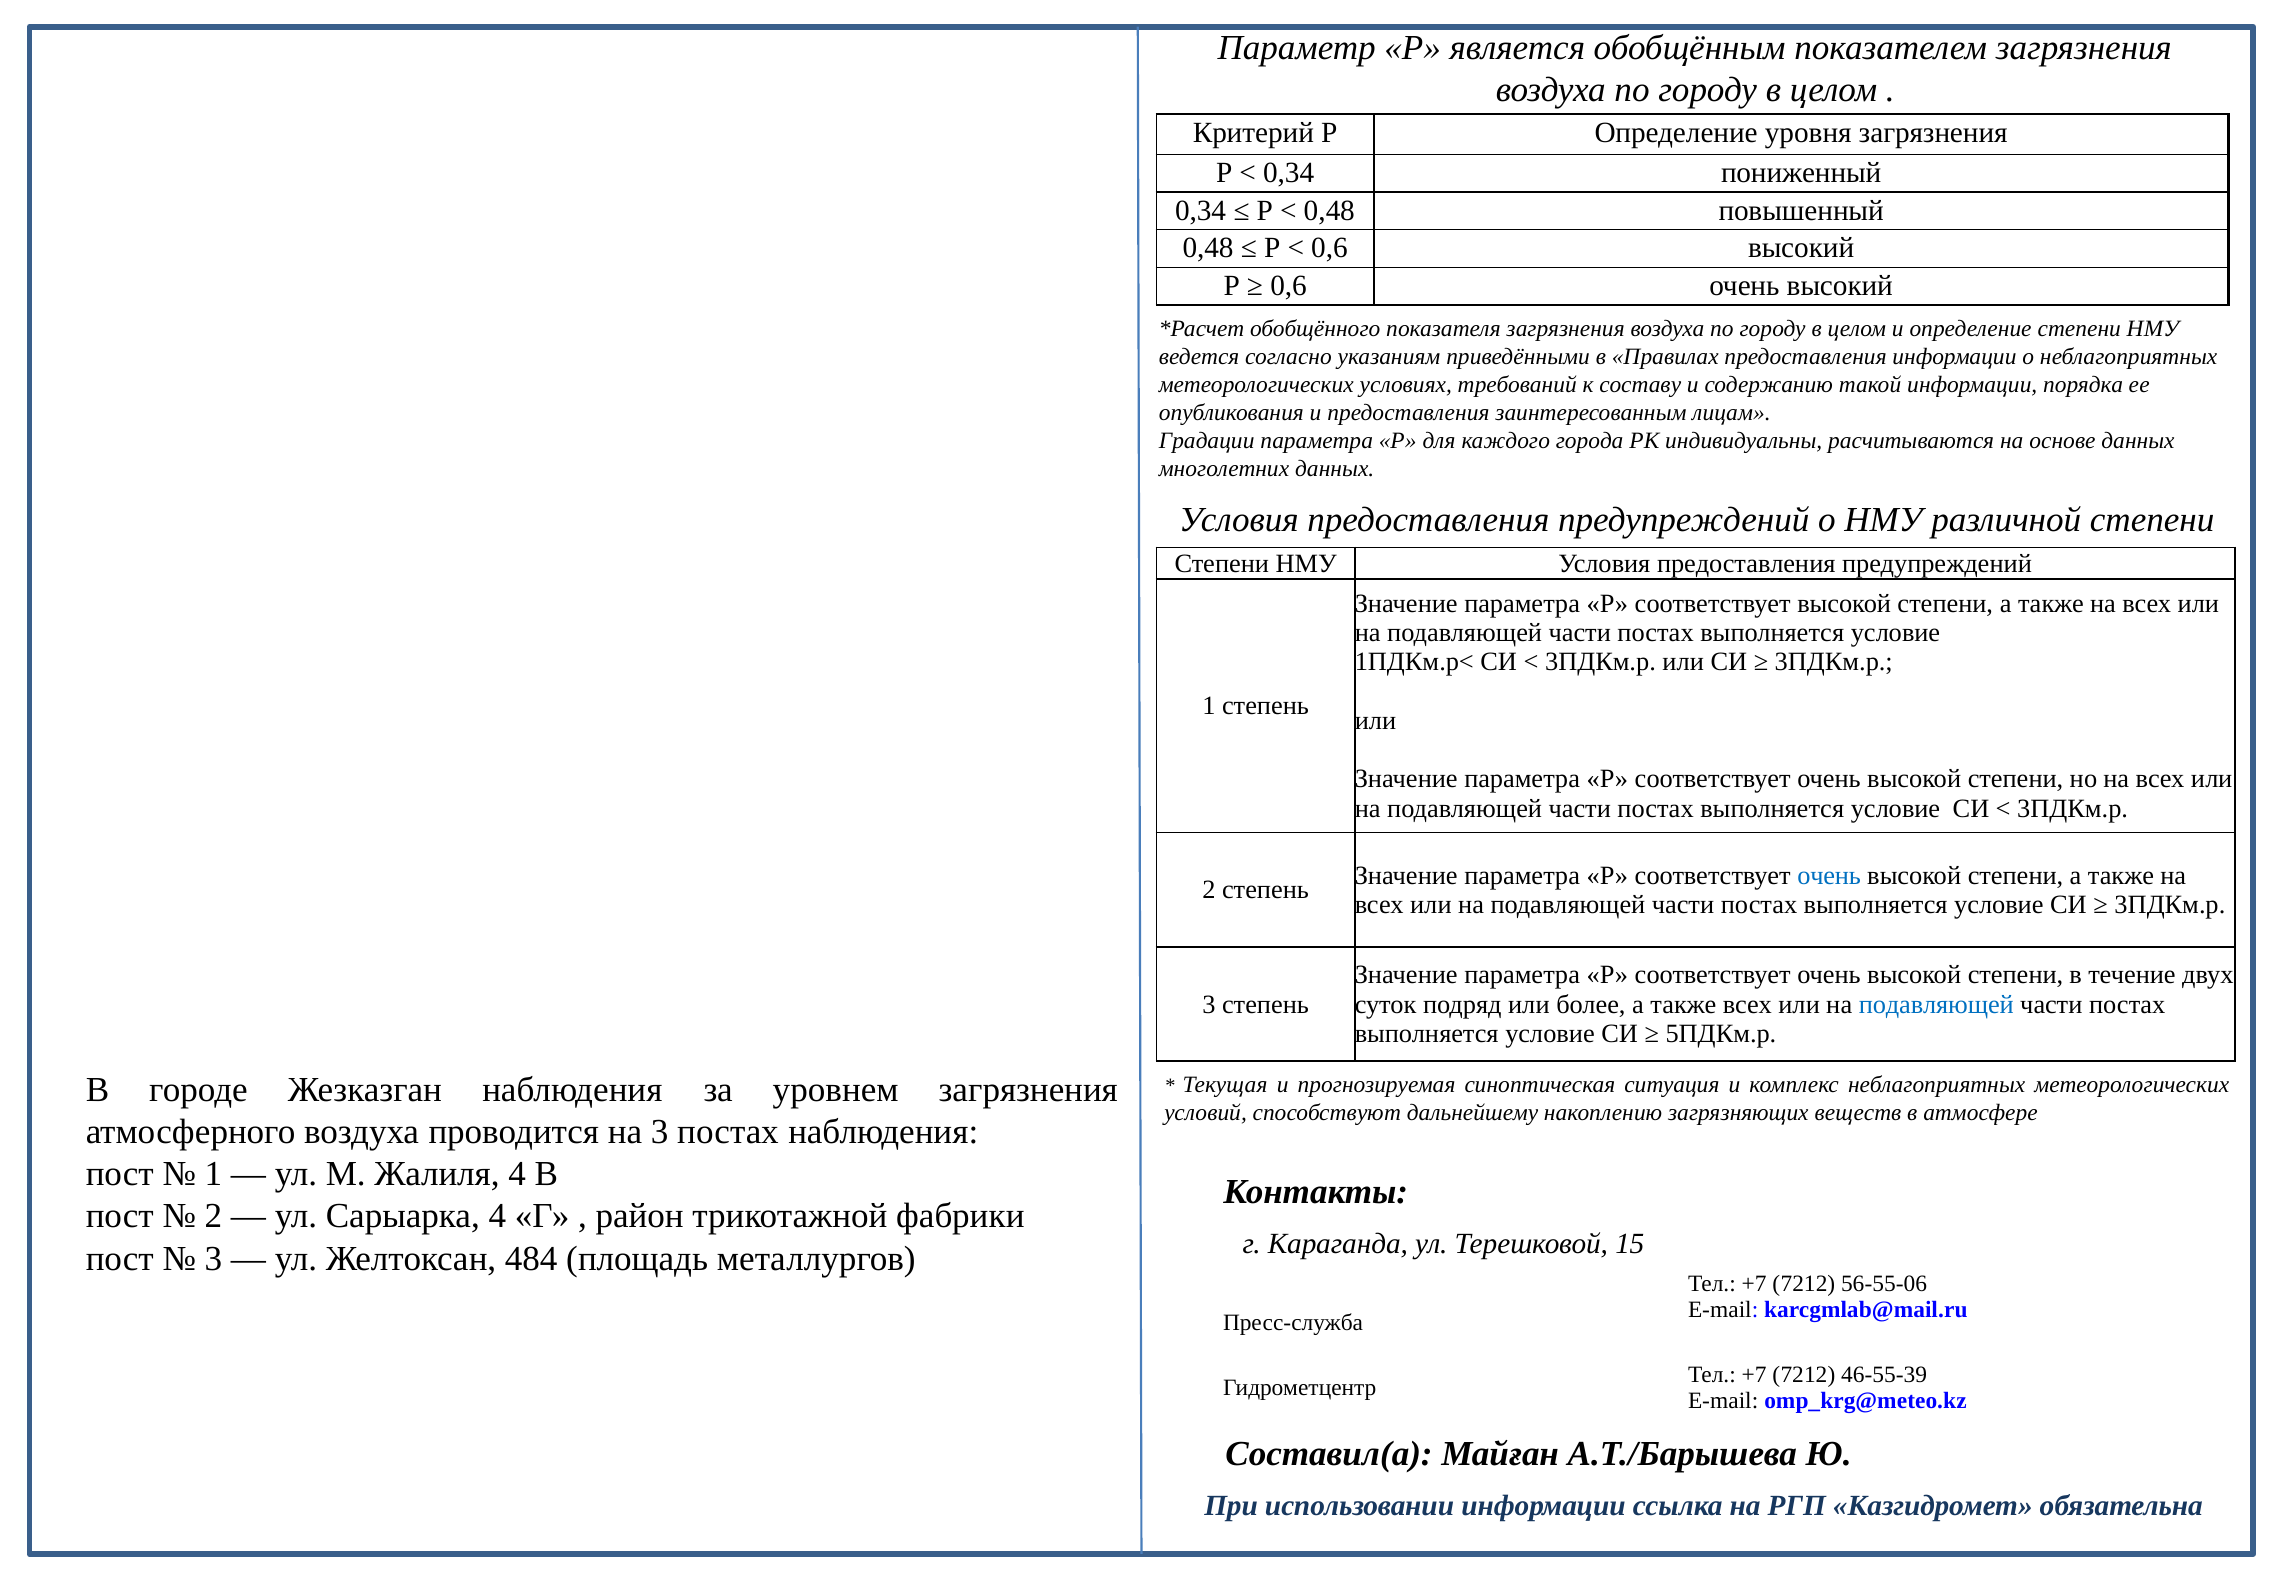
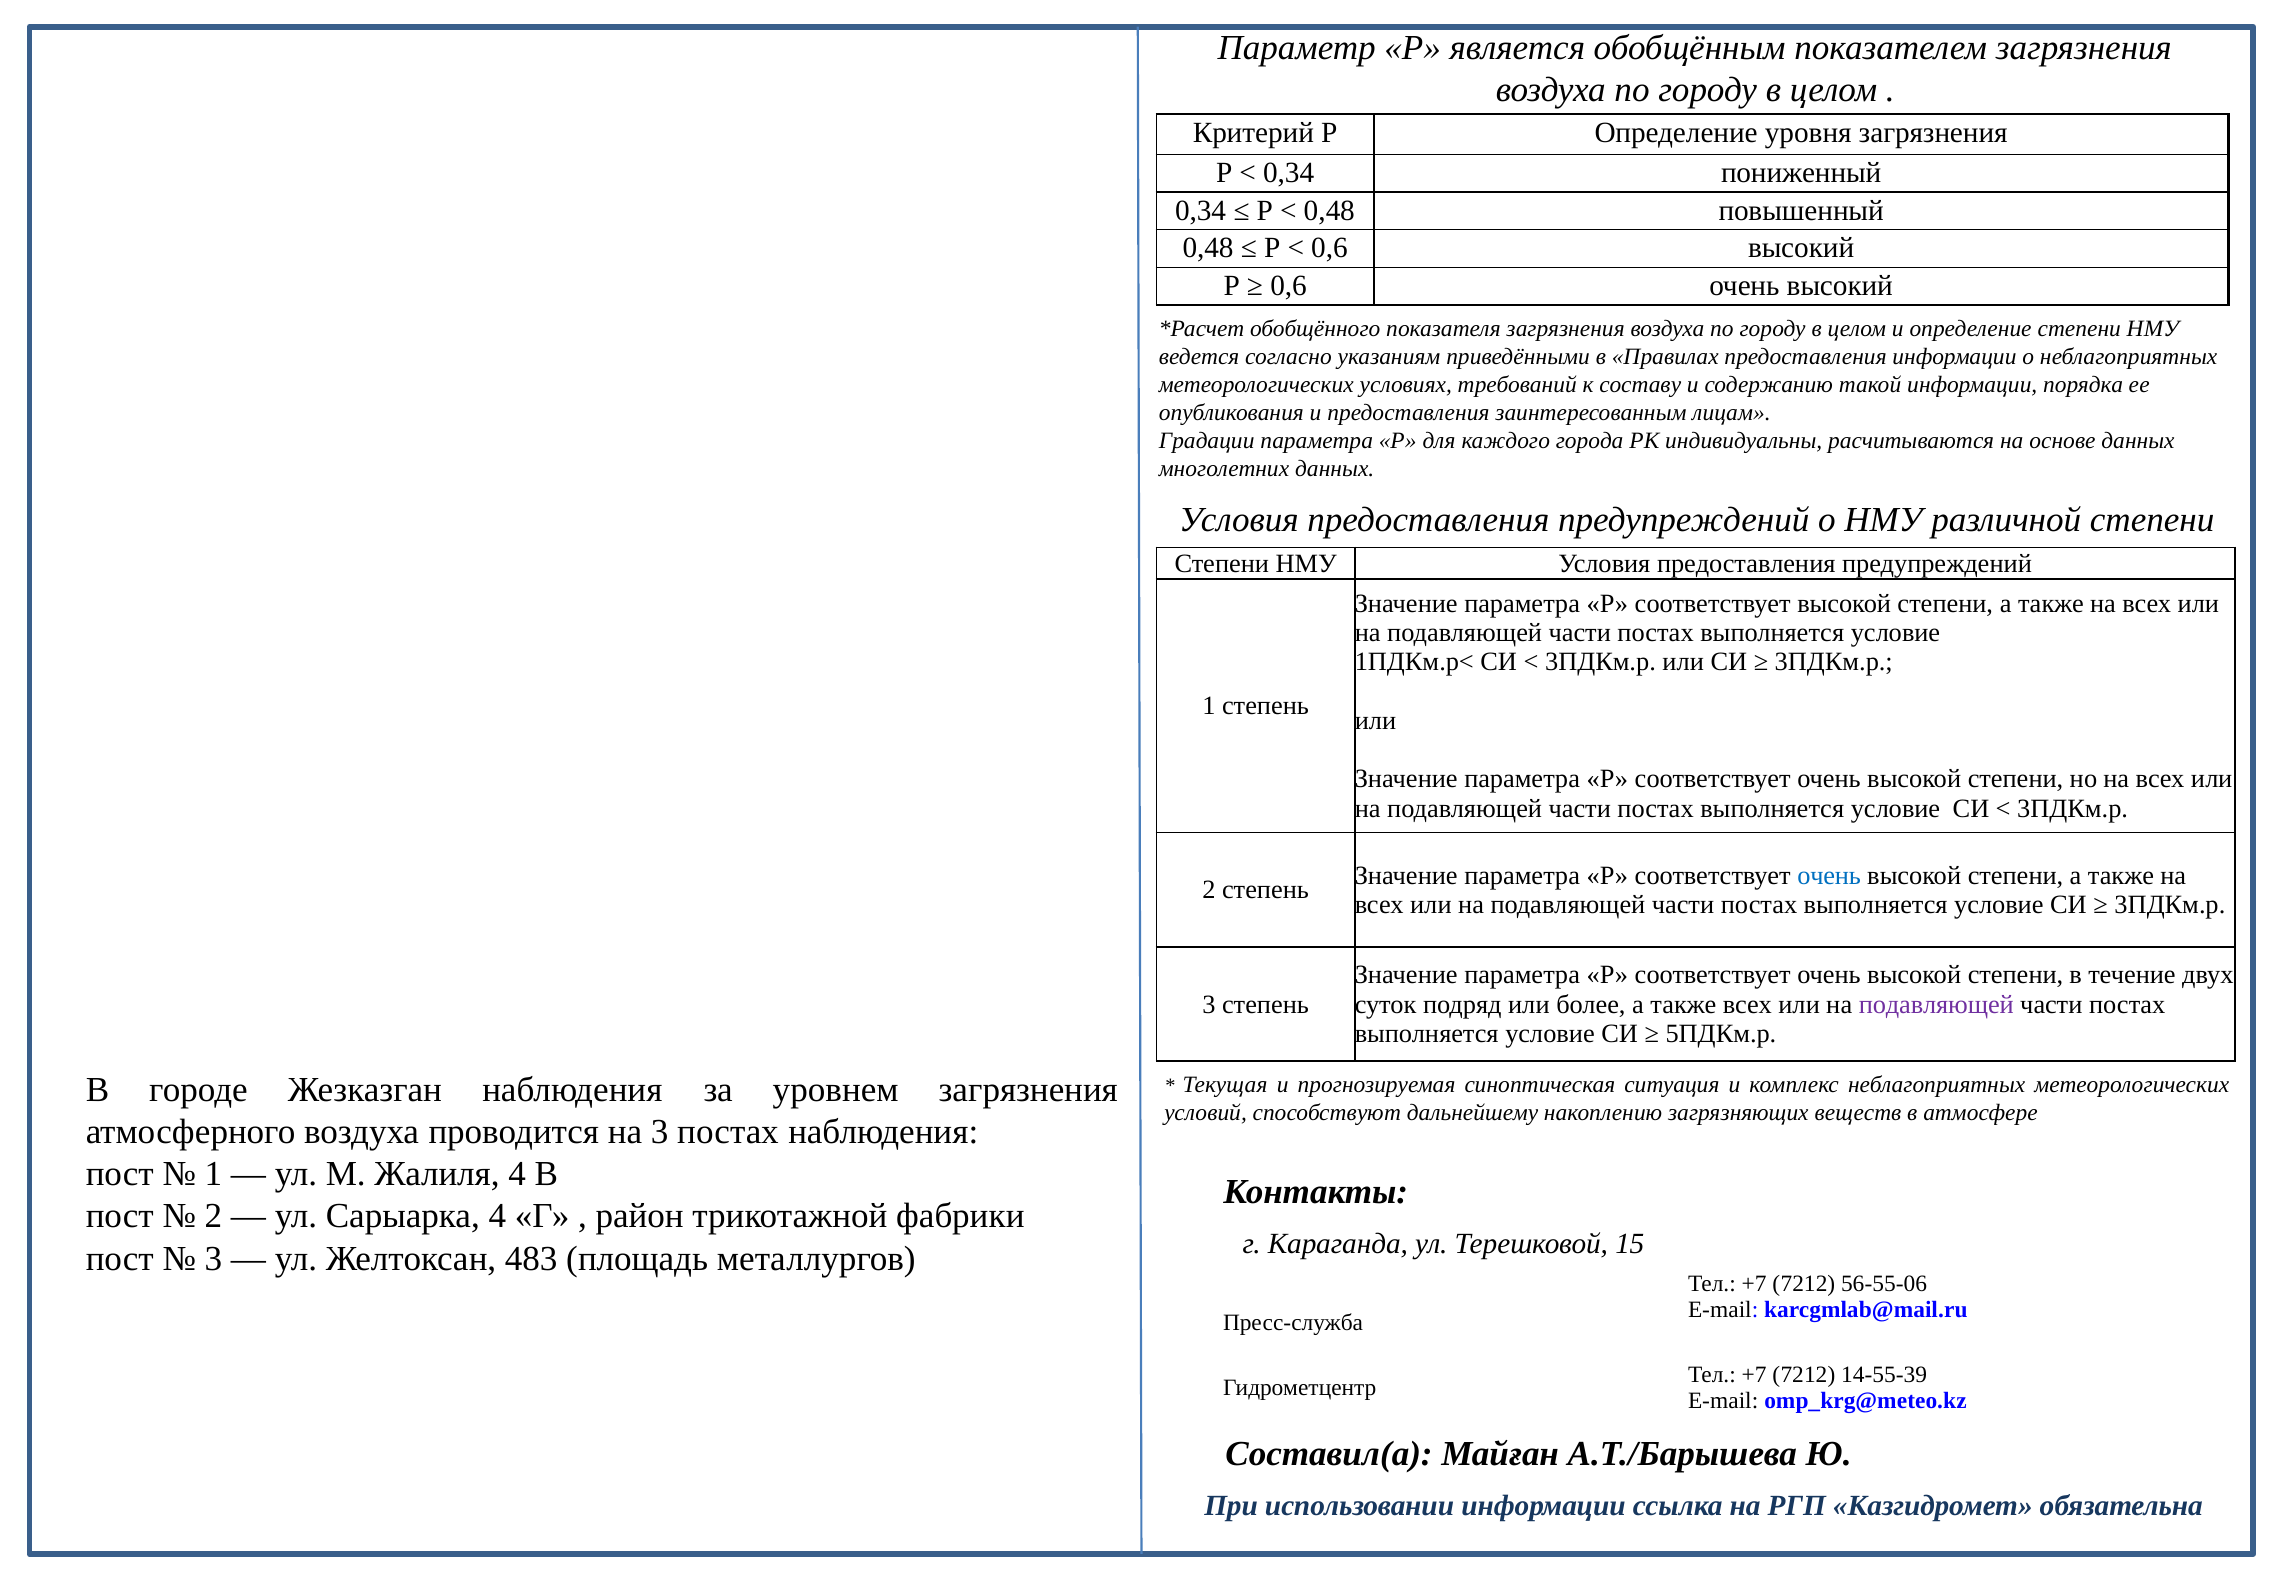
подавляющей colour: blue -> purple (1936, 1004)
484: 484 -> 483 (531, 1258)
46-55-39: 46-55-39 -> 14-55-39 (1884, 1375)
